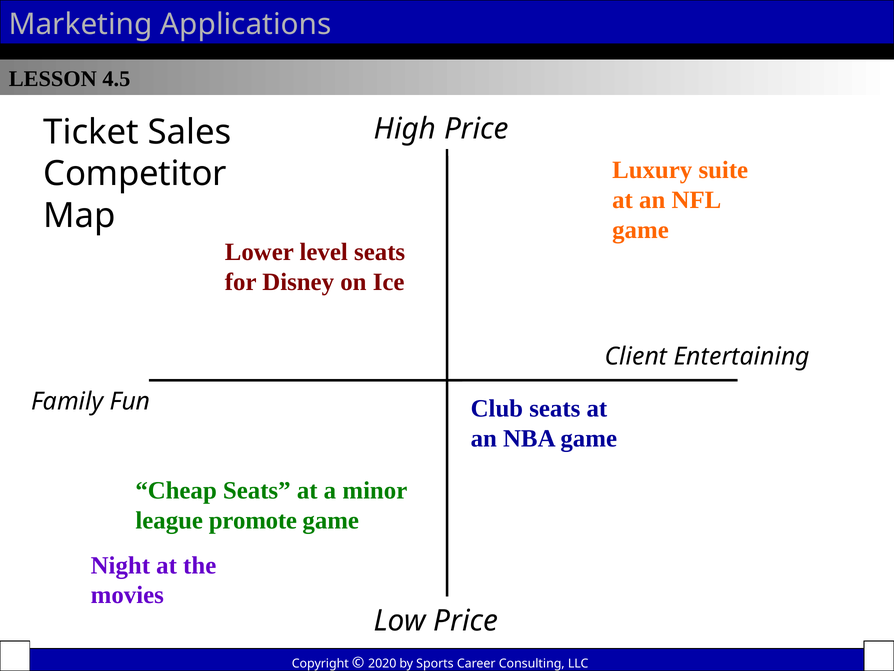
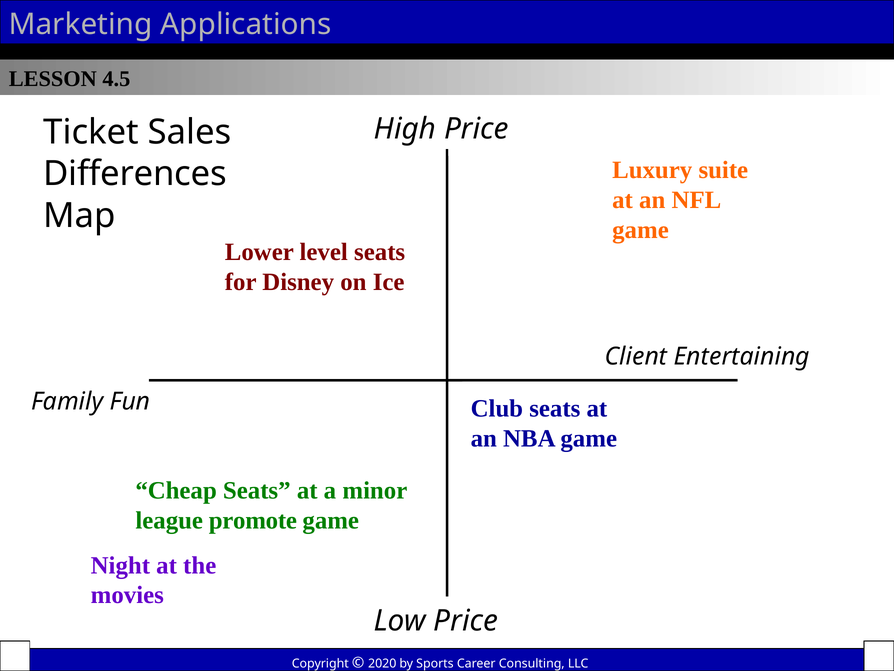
Competitor: Competitor -> Differences (135, 174)
